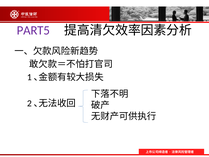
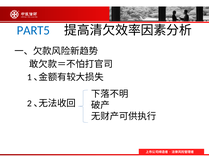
PART5 colour: purple -> blue (33, 30)
